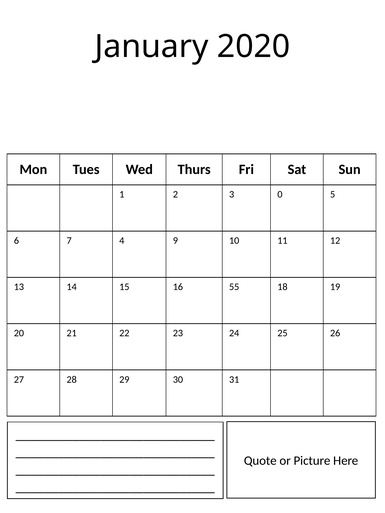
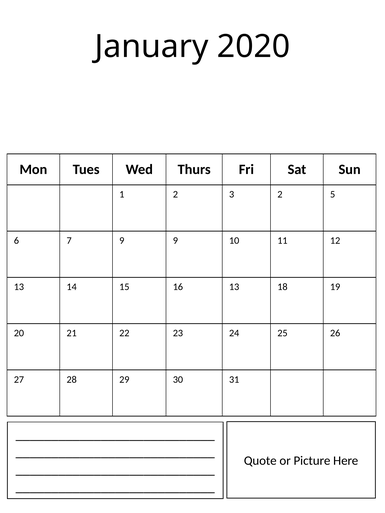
3 0: 0 -> 2 (280, 195)
7 4: 4 -> 9 (122, 241)
16 55: 55 -> 13 (234, 287)
